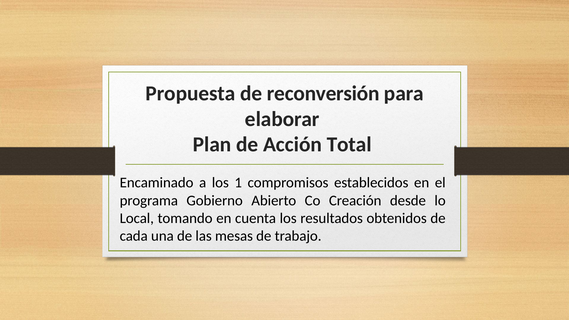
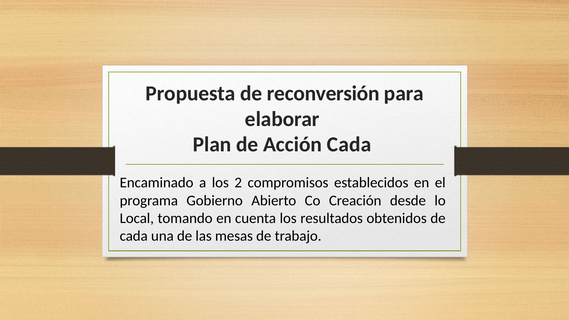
Acción Total: Total -> Cada (349, 145)
1: 1 -> 2 (238, 183)
